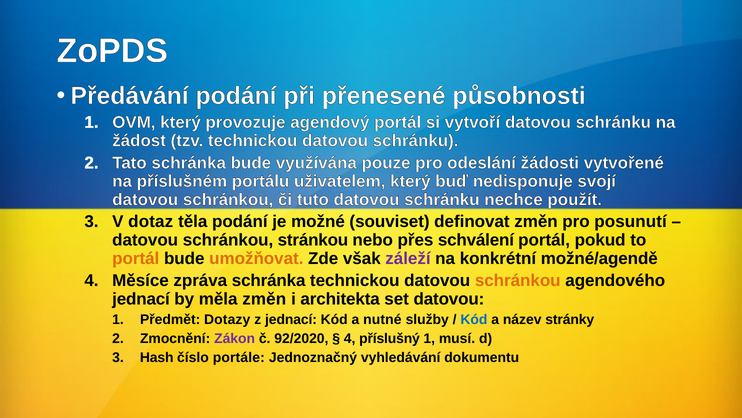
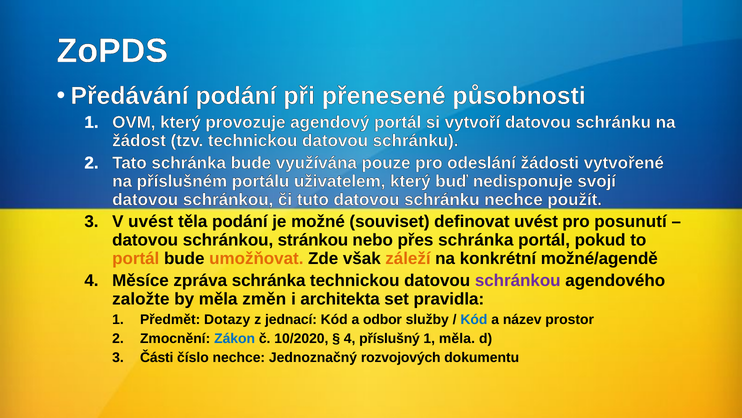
V dotaz: dotaz -> uvést (151, 221)
definovat změn: změn -> uvést (536, 221)
přes schválení: schválení -> schránka (476, 240)
záleží colour: purple -> orange (408, 258)
schránkou colour: orange -> purple (518, 280)
jednací: jednací -> založte (141, 299)
set datovou: datovou -> pravidla (449, 299)
nutné: nutné -> odbor (382, 319)
stránky: stránky -> prostor (570, 319)
Zákon colour: purple -> blue (235, 338)
92/2020: 92/2020 -> 10/2020 (301, 338)
1 musí: musí -> měla (457, 338)
Hash: Hash -> Části (157, 357)
číslo portále: portále -> nechce (239, 357)
vyhledávání: vyhledávání -> rozvojových (401, 357)
